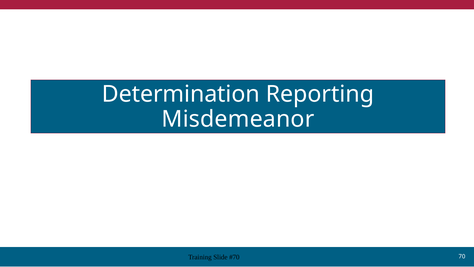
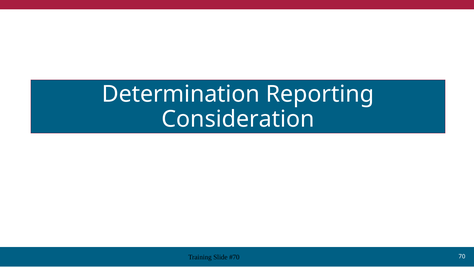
Misdemeanor: Misdemeanor -> Consideration (238, 119)
